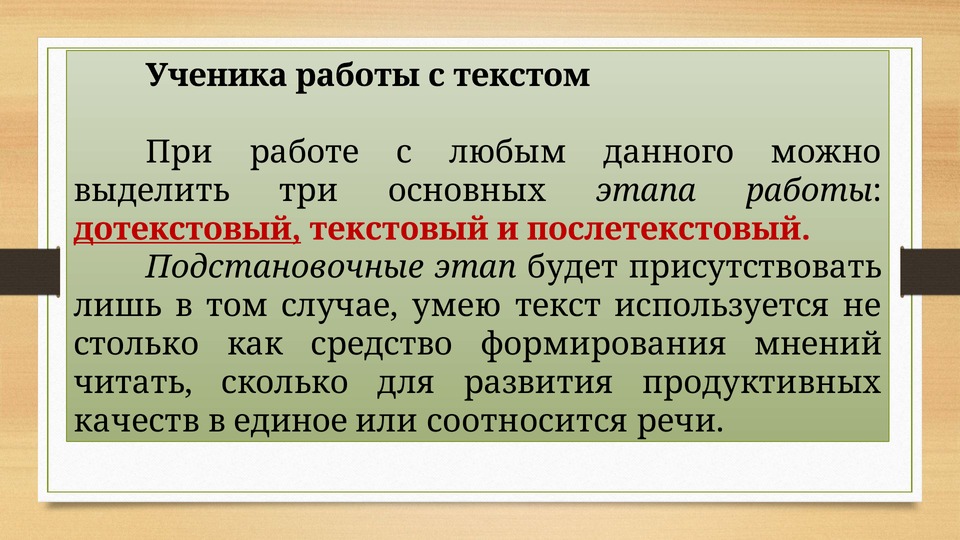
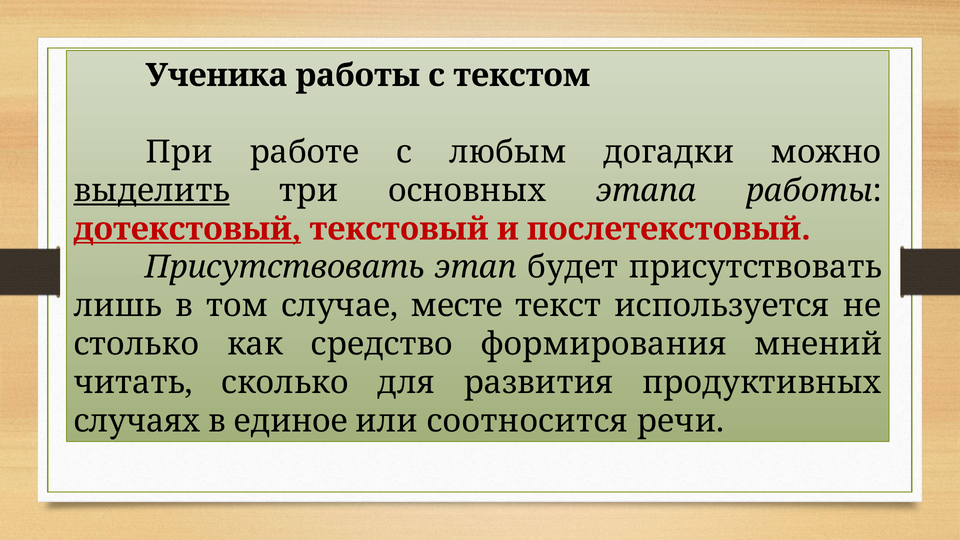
данного: данного -> догадки (669, 152)
выделить underline: none -> present (152, 191)
Подстановочные: Подстановочные -> Присутствовать (285, 267)
умею: умею -> месте (457, 306)
качеств: качеств -> случаях (137, 421)
